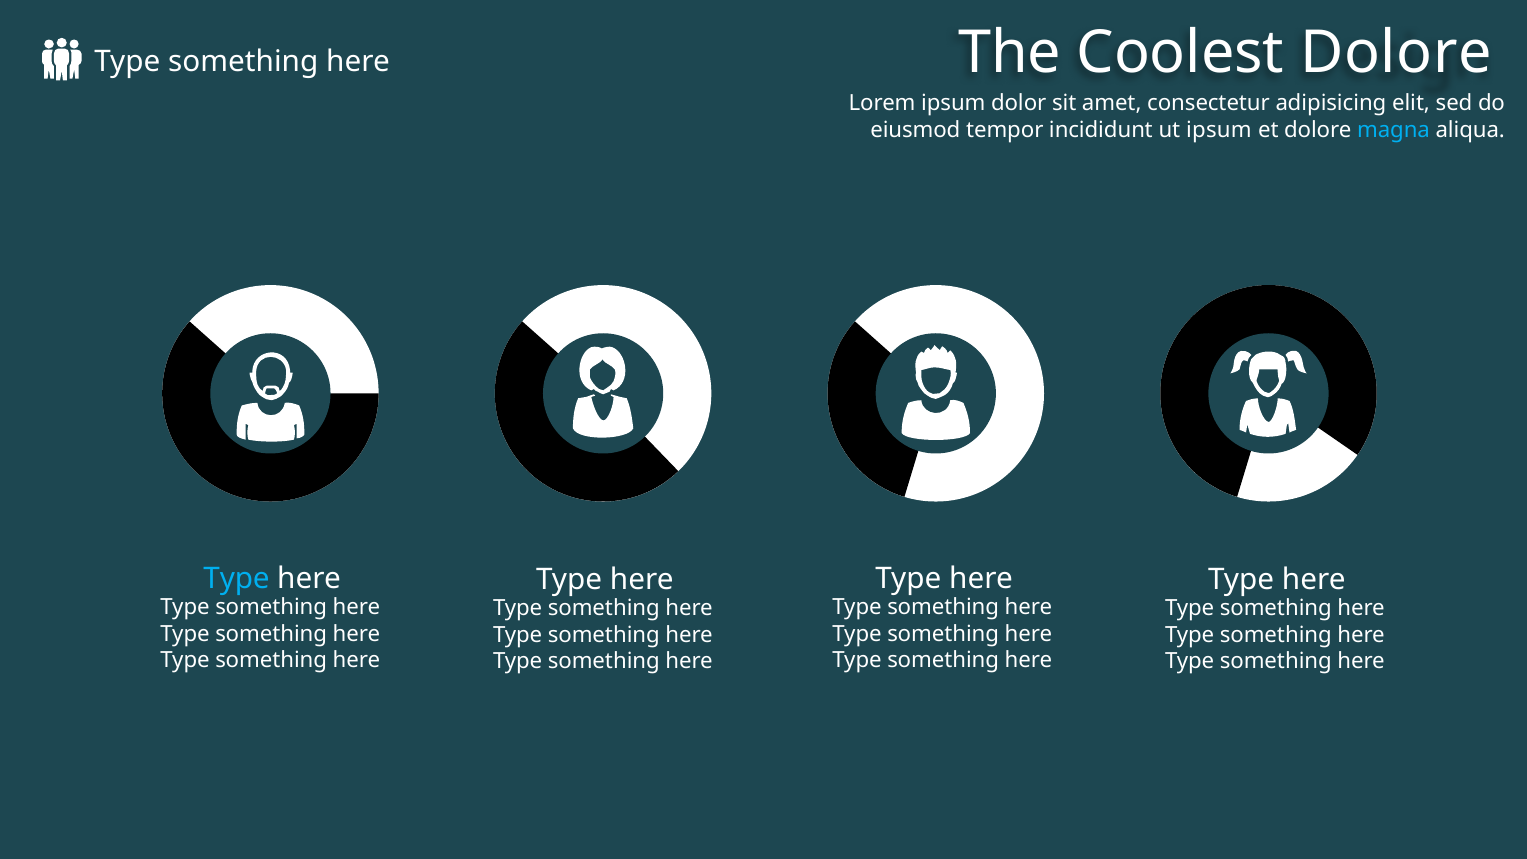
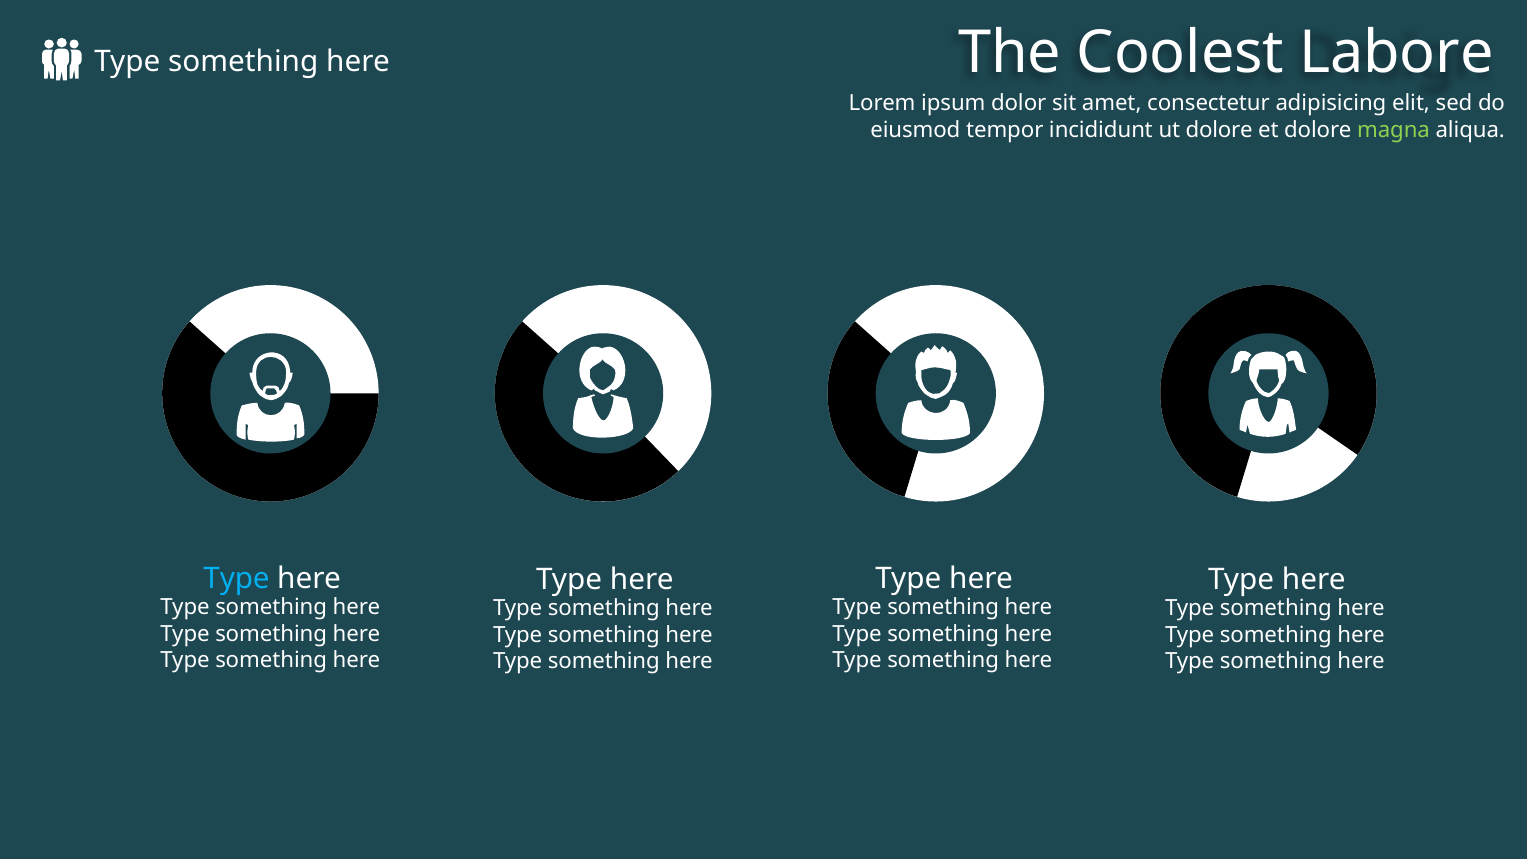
Coolest Dolore: Dolore -> Labore (1397, 53)
ut ipsum: ipsum -> dolore (1219, 130)
magna colour: light blue -> light green (1394, 130)
